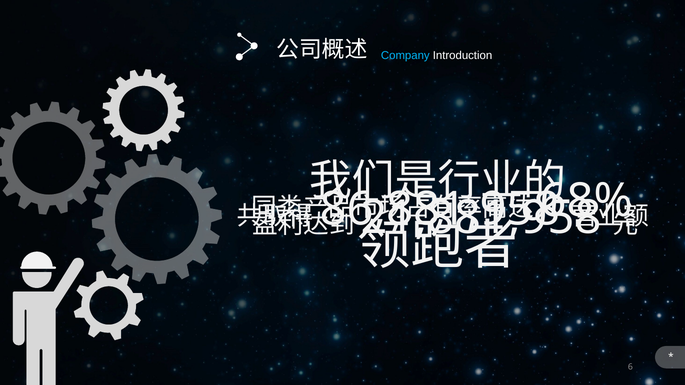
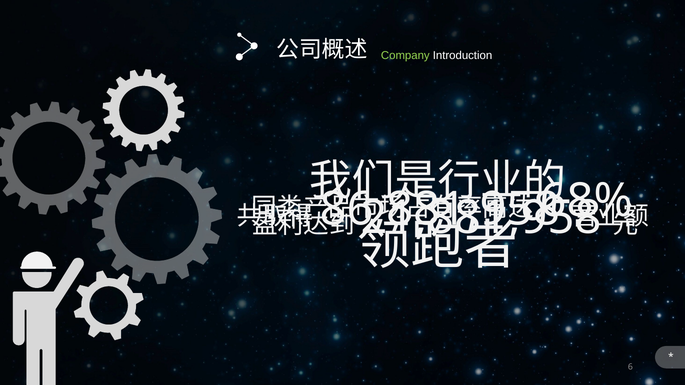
Company colour: light blue -> light green (405, 56)
